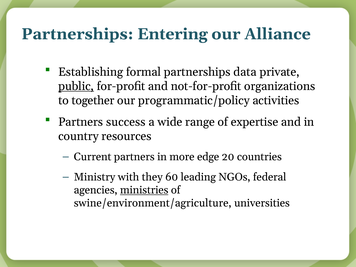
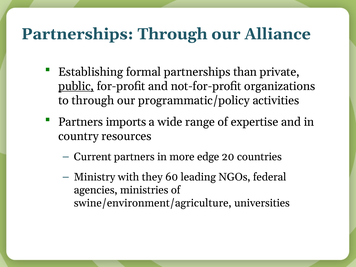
Partnerships Entering: Entering -> Through (172, 34)
data: data -> than (245, 72)
to together: together -> through (93, 100)
success: success -> imports (126, 122)
ministries underline: present -> none (144, 190)
